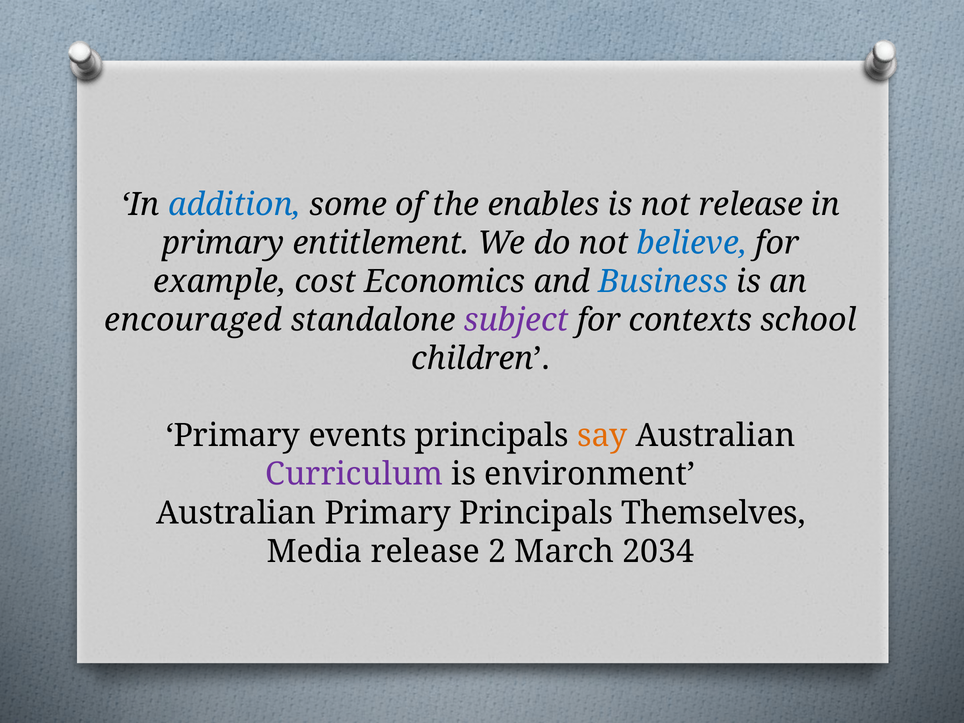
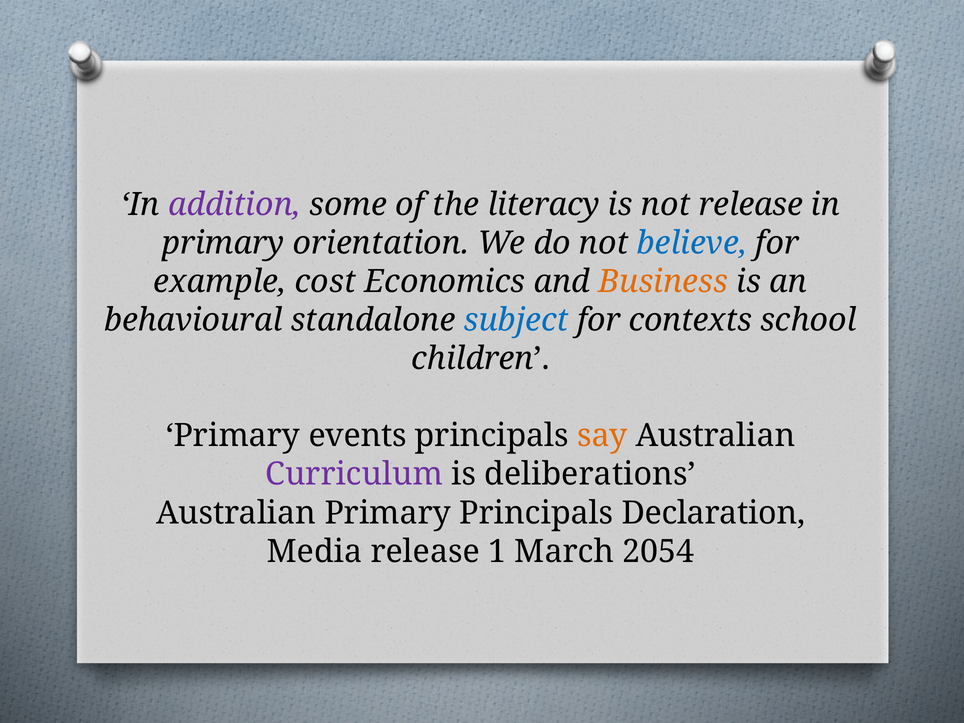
addition colour: blue -> purple (234, 204)
enables: enables -> literacy (544, 204)
entitlement: entitlement -> orientation (381, 243)
Business colour: blue -> orange (663, 282)
encouraged: encouraged -> behavioural (193, 320)
subject colour: purple -> blue (516, 320)
environment: environment -> deliberations (590, 474)
Themselves: Themselves -> Declaration (713, 513)
2: 2 -> 1 (497, 552)
2034: 2034 -> 2054 (658, 552)
